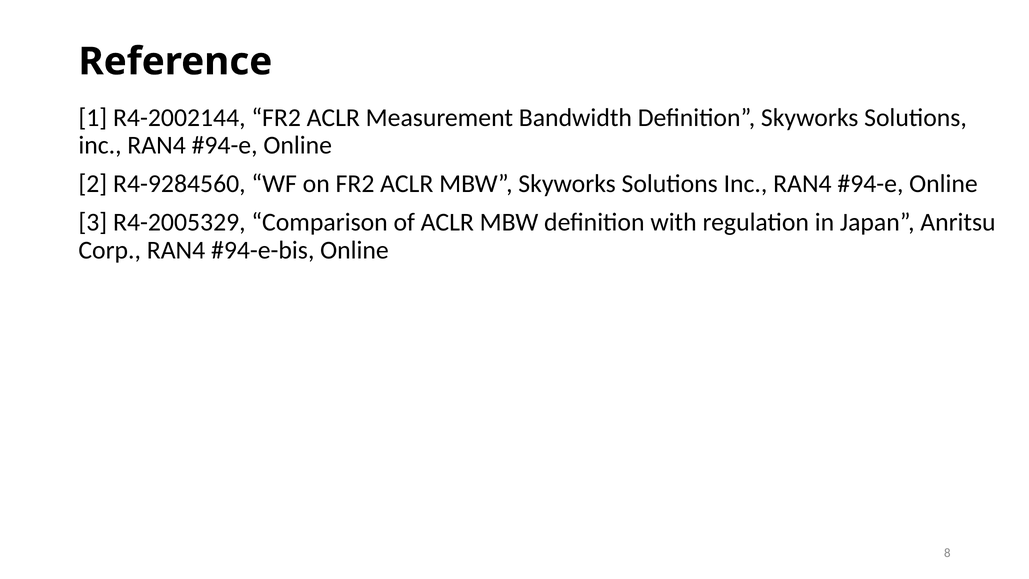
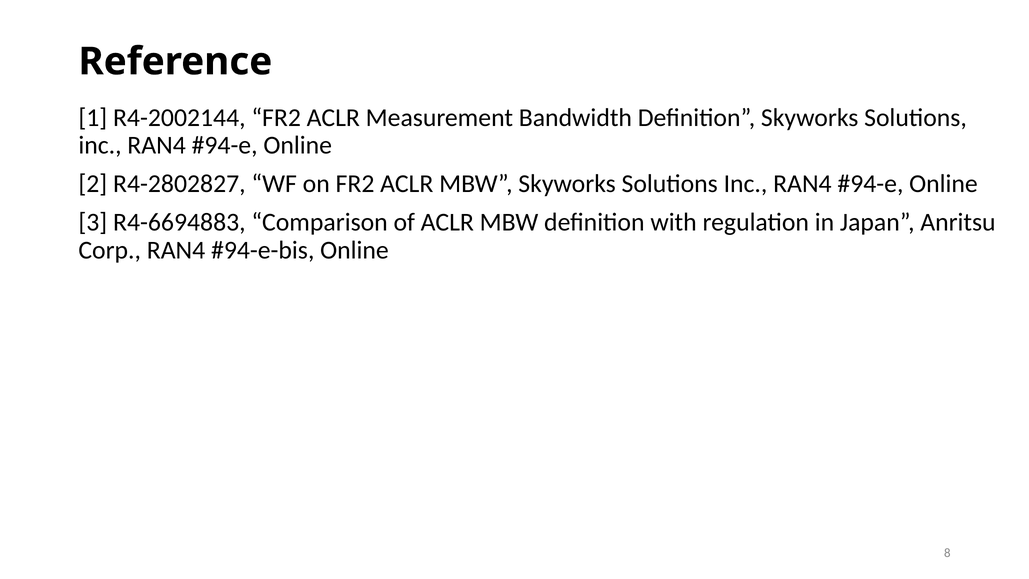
R4-9284560: R4-9284560 -> R4-2802827 (179, 184)
R4-2005329: R4-2005329 -> R4-6694883 (179, 222)
